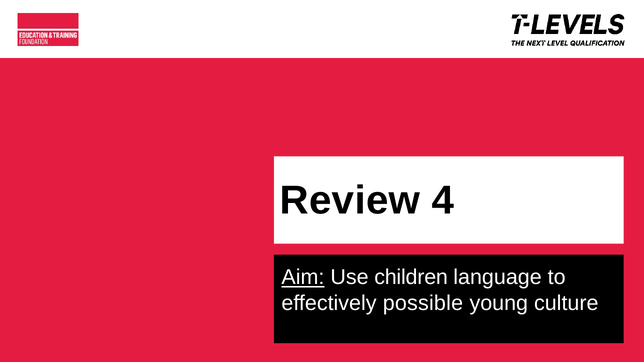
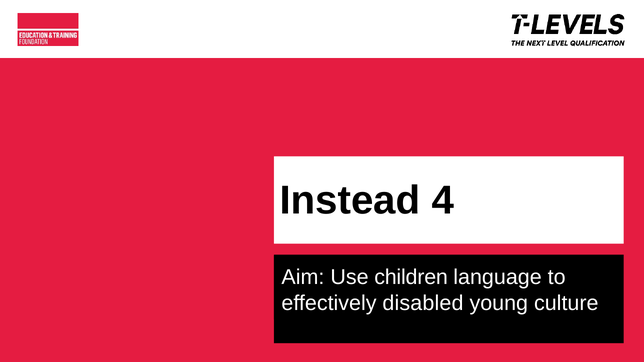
Review: Review -> Instead (350, 201)
Aim underline: present -> none (303, 278)
possible: possible -> disabled (423, 303)
